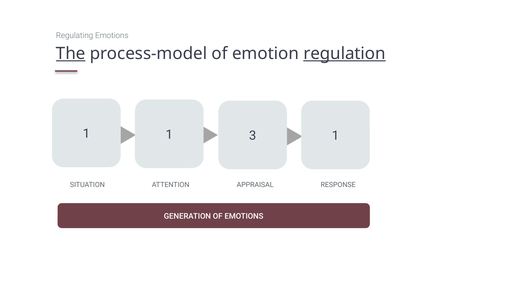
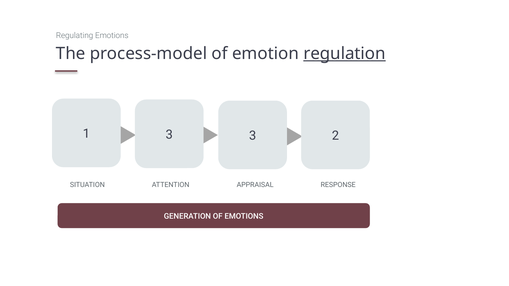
The underline: present -> none (71, 54)
1 1: 1 -> 3 (169, 135)
3 1: 1 -> 2 (335, 136)
